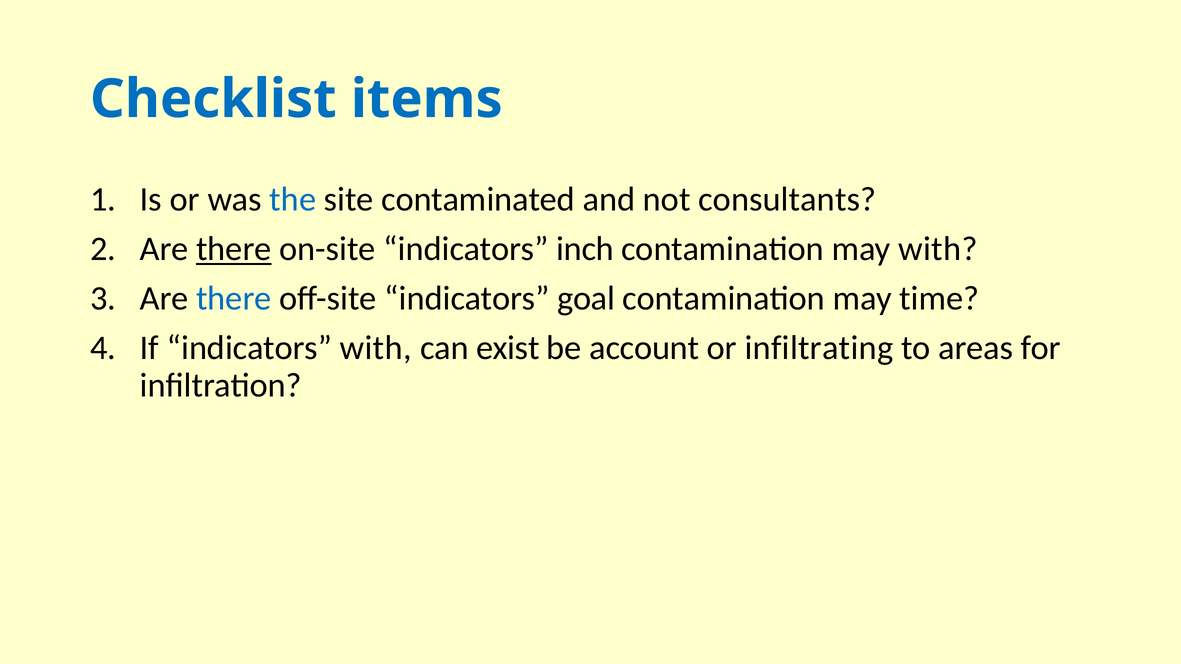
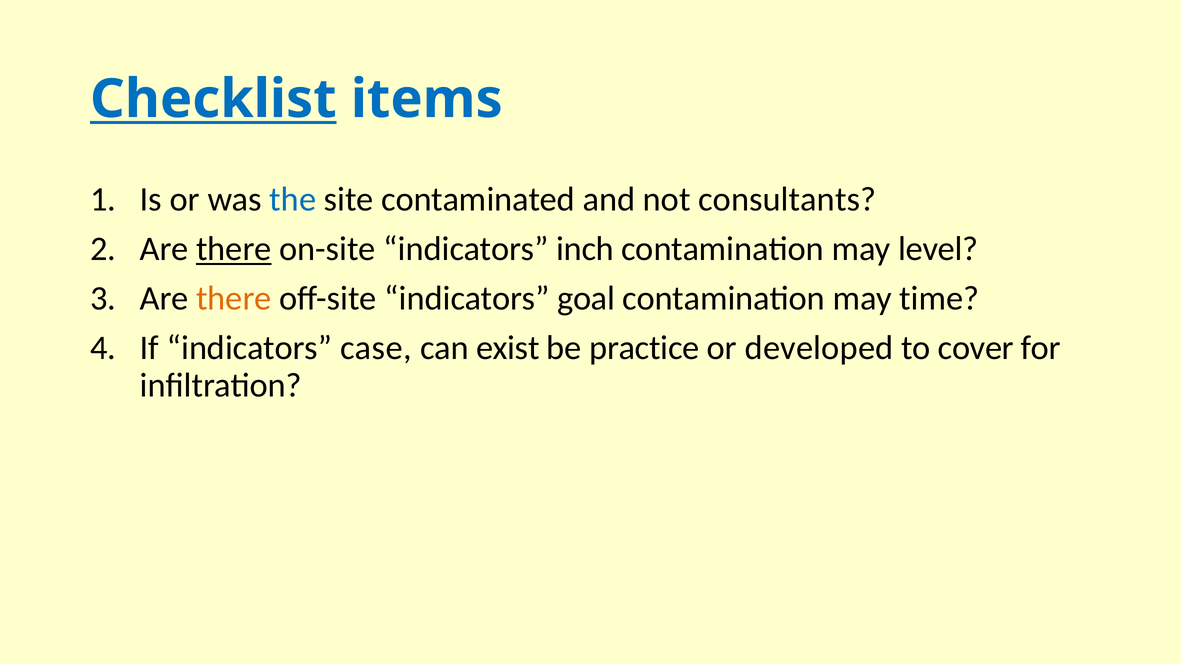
Checklist underline: none -> present (213, 99)
may with: with -> level (938, 249)
there colour: blue -> orange (234, 299)
indicators with: with -> case (376, 348)
account: account -> practice (644, 348)
infiltrating: infiltrating -> developed (819, 348)
areas: areas -> cover (976, 348)
